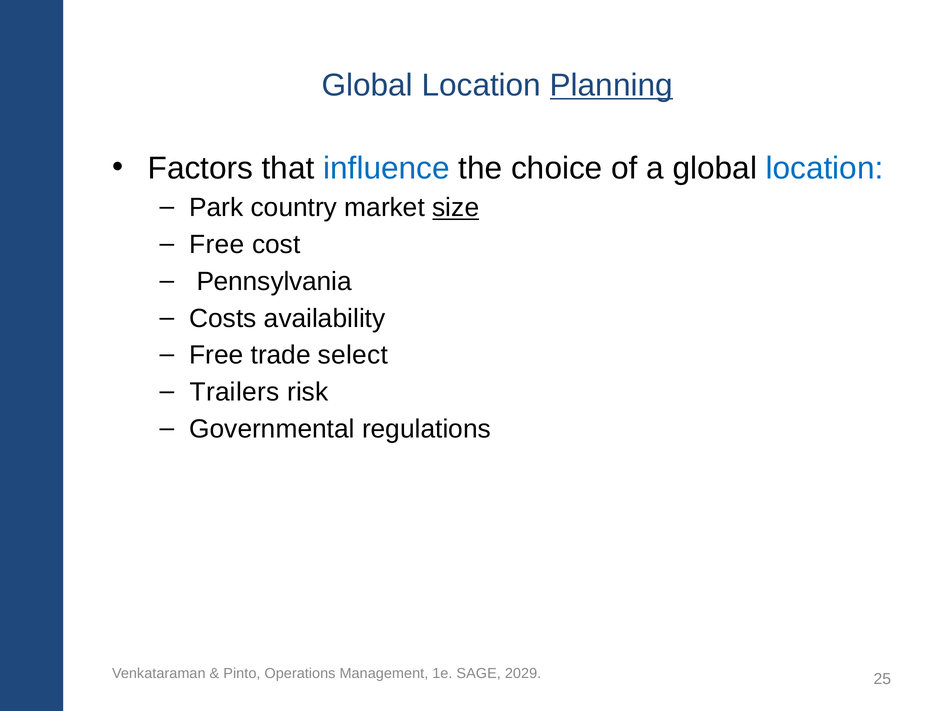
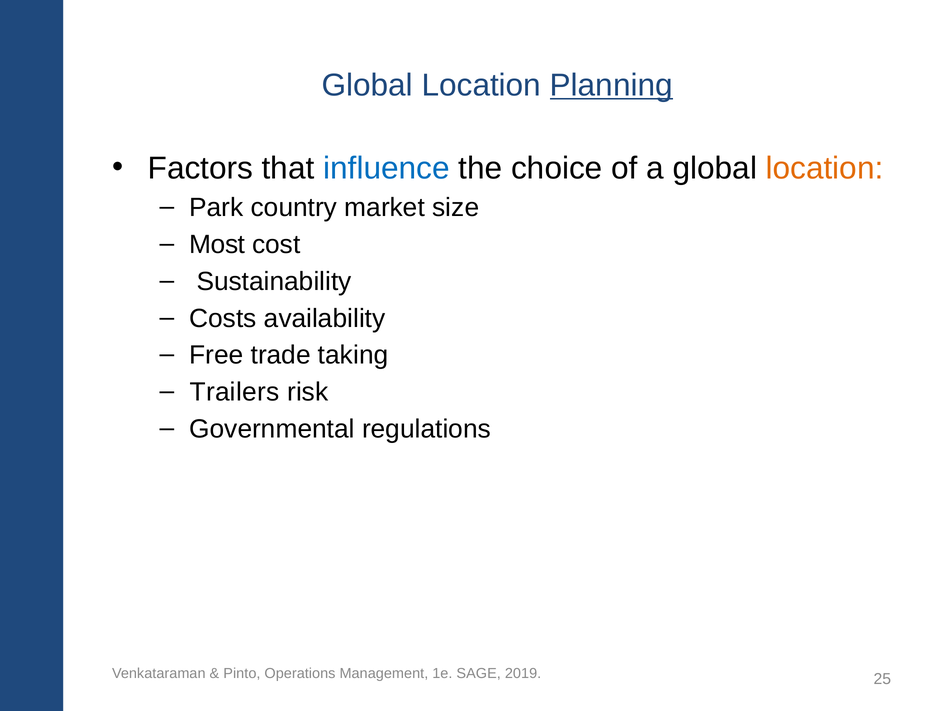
location colour: blue -> orange (825, 168)
size underline: present -> none (456, 208)
Free: Free -> Most (217, 245)
Pennsylvania: Pennsylvania -> Sustainability (274, 282)
select: select -> taking (353, 355)
2029: 2029 -> 2019 (523, 673)
